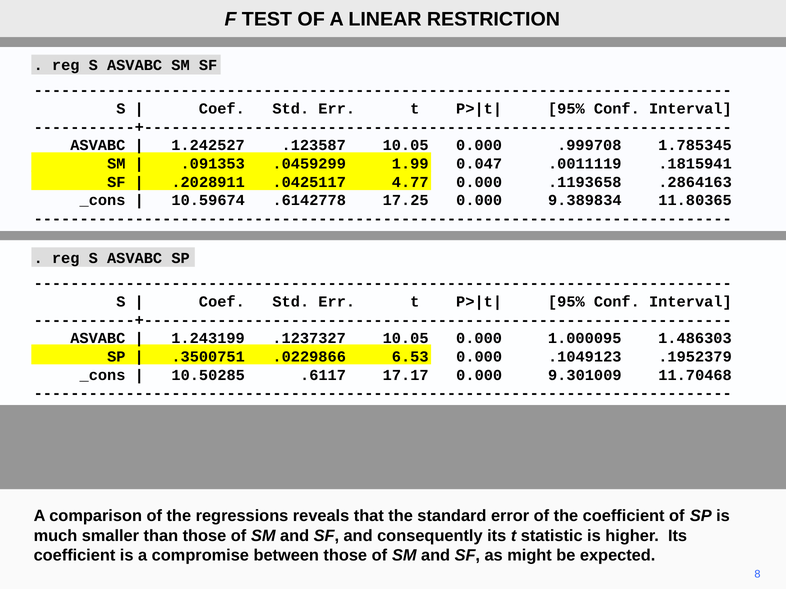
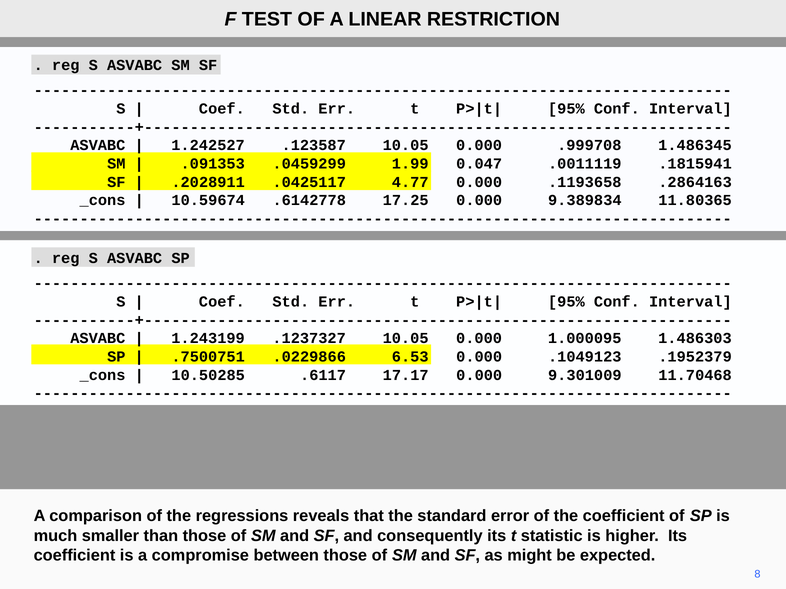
1.785345: 1.785345 -> 1.486345 (695, 145)
.3500751: .3500751 -> .7500751 (208, 357)
